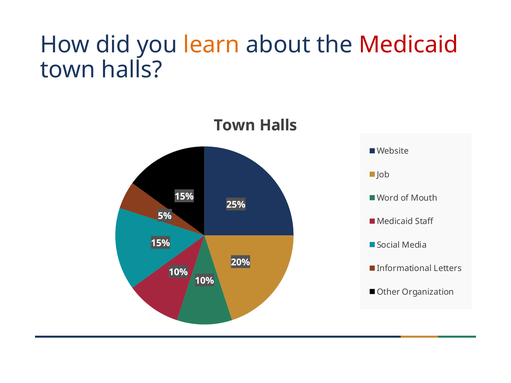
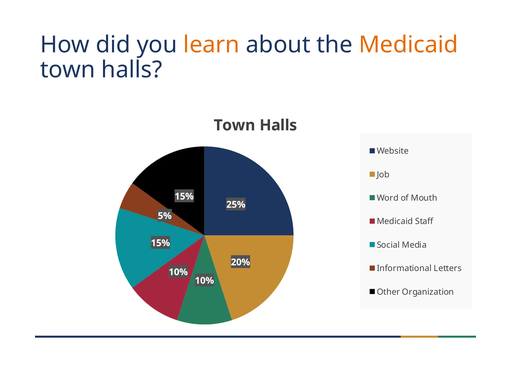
Medicaid colour: red -> orange (409, 45)
